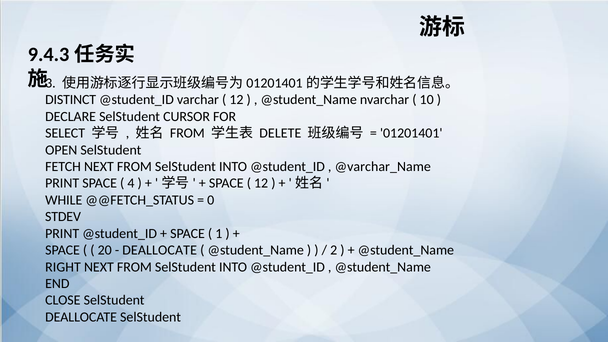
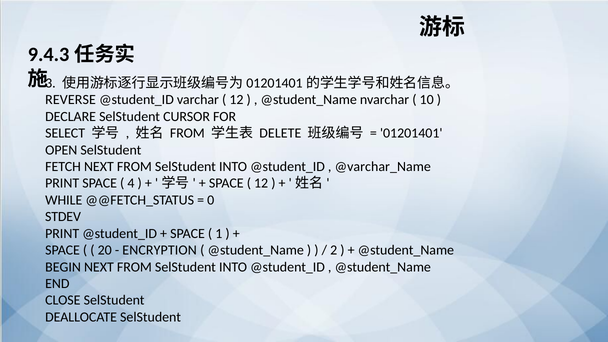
DISTINCT: DISTINCT -> REVERSE (71, 100)
DEALLOCATE: DEALLOCATE -> ENCRYPTION (160, 250)
RIGHT: RIGHT -> BEGIN (63, 267)
